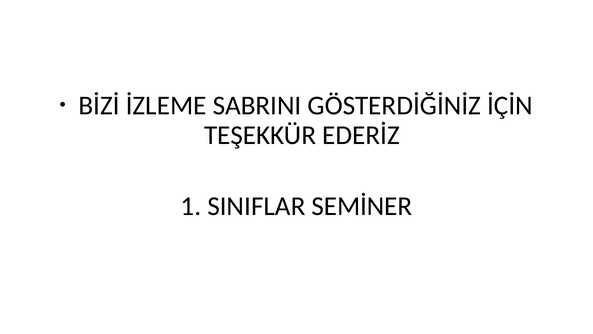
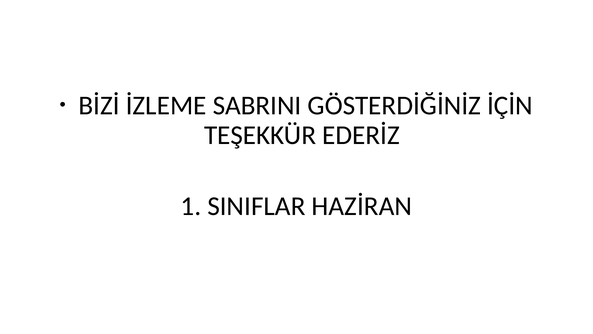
SEMİNER: SEMİNER -> HAZİRAN (362, 206)
